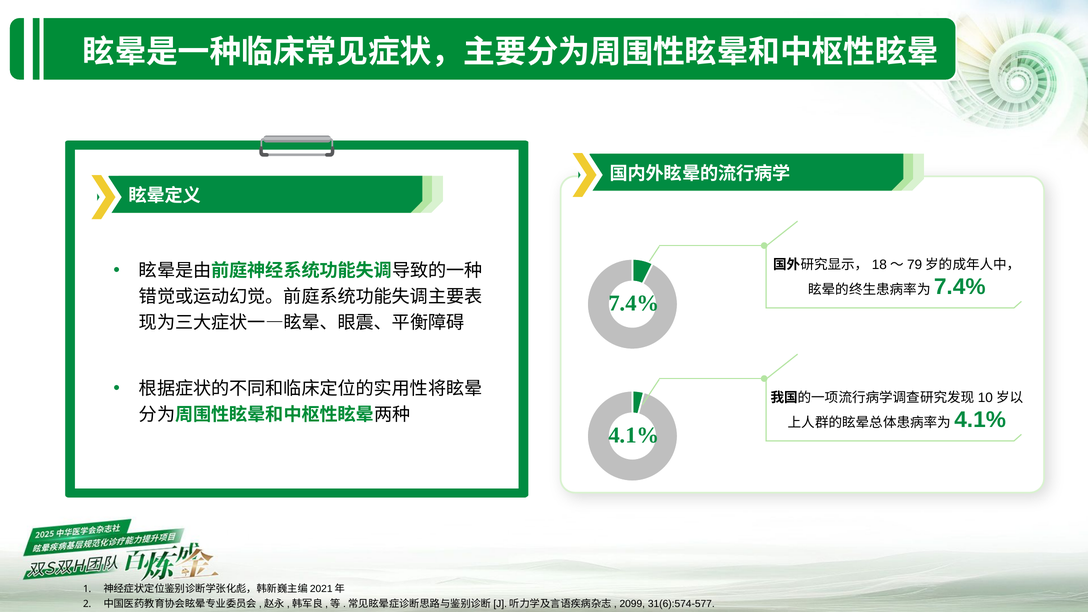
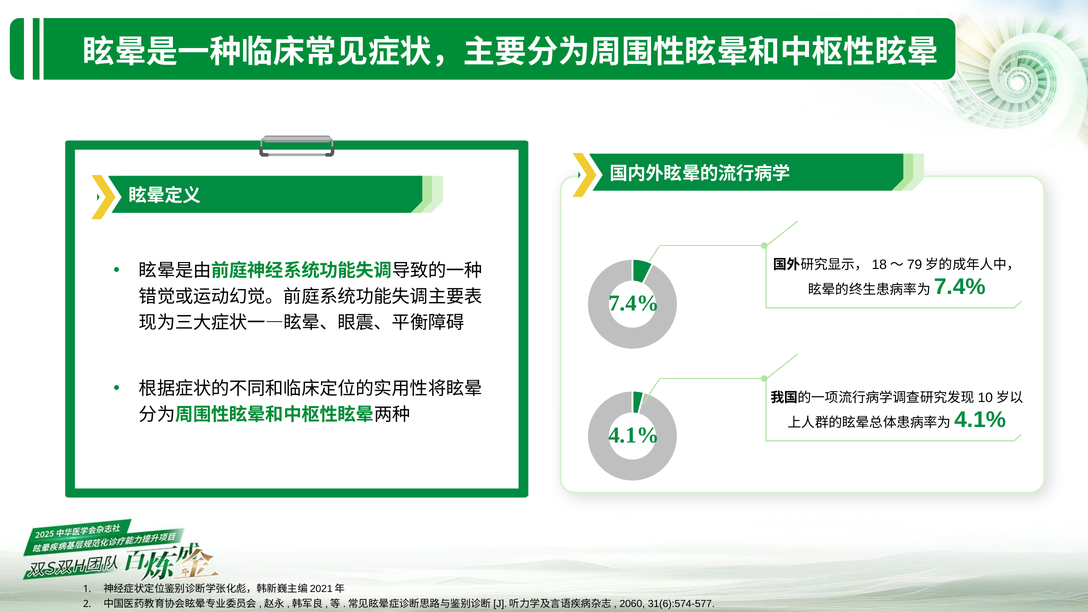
2099: 2099 -> 2060 (632, 604)
